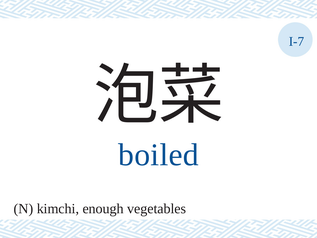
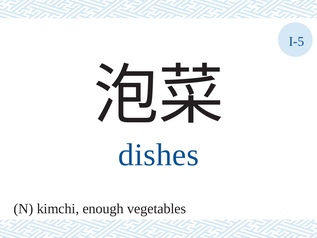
I-7: I-7 -> I-5 (296, 42)
boiled: boiled -> dishes (158, 155)
